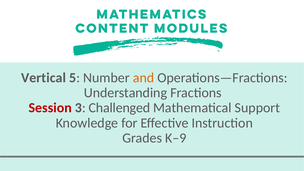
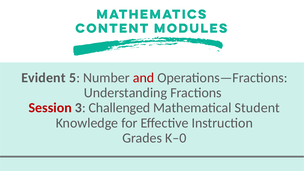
Vertical: Vertical -> Evident (43, 78)
and colour: orange -> red (144, 78)
Support: Support -> Student (257, 108)
K–9: K–9 -> K–0 (176, 138)
